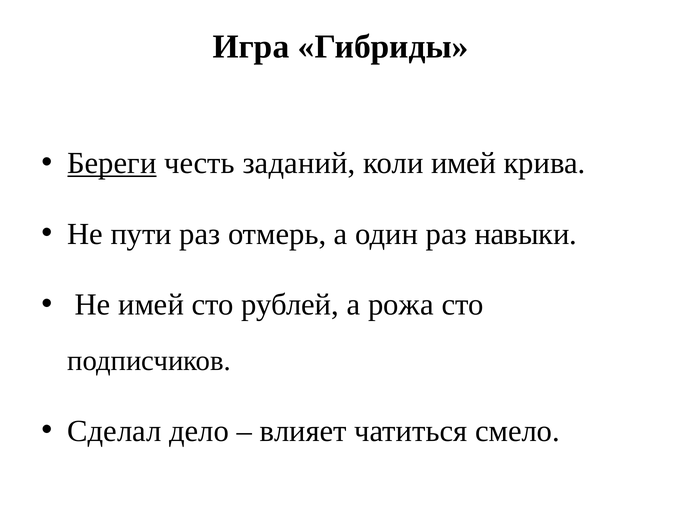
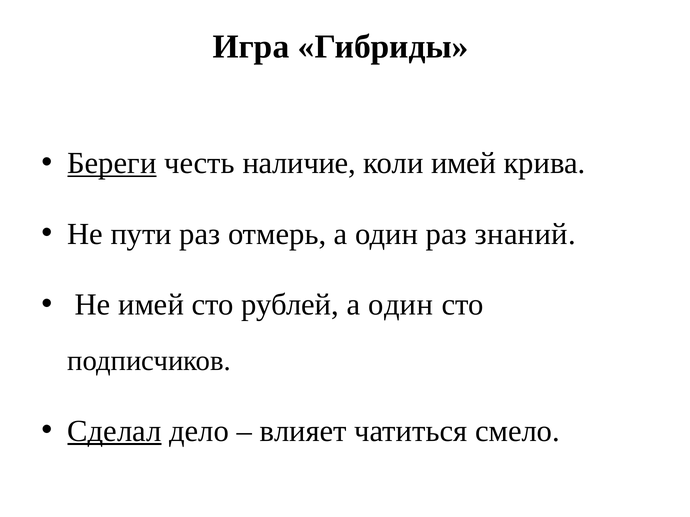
заданий: заданий -> наличие (299, 163)
навыки: навыки -> знаний (525, 234)
рублей а рожа: рожа -> один (401, 305)
Сделал underline: none -> present (114, 431)
